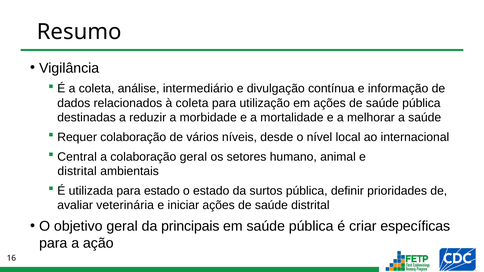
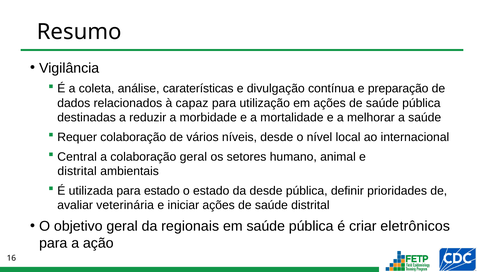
intermediário: intermediário -> caraterísticas (198, 89)
informação: informação -> preparação (398, 89)
à coleta: coleta -> capaz (192, 103)
da surtos: surtos -> desde (266, 191)
principais: principais -> regionais (190, 226)
específicas: específicas -> eletrônicos (415, 226)
